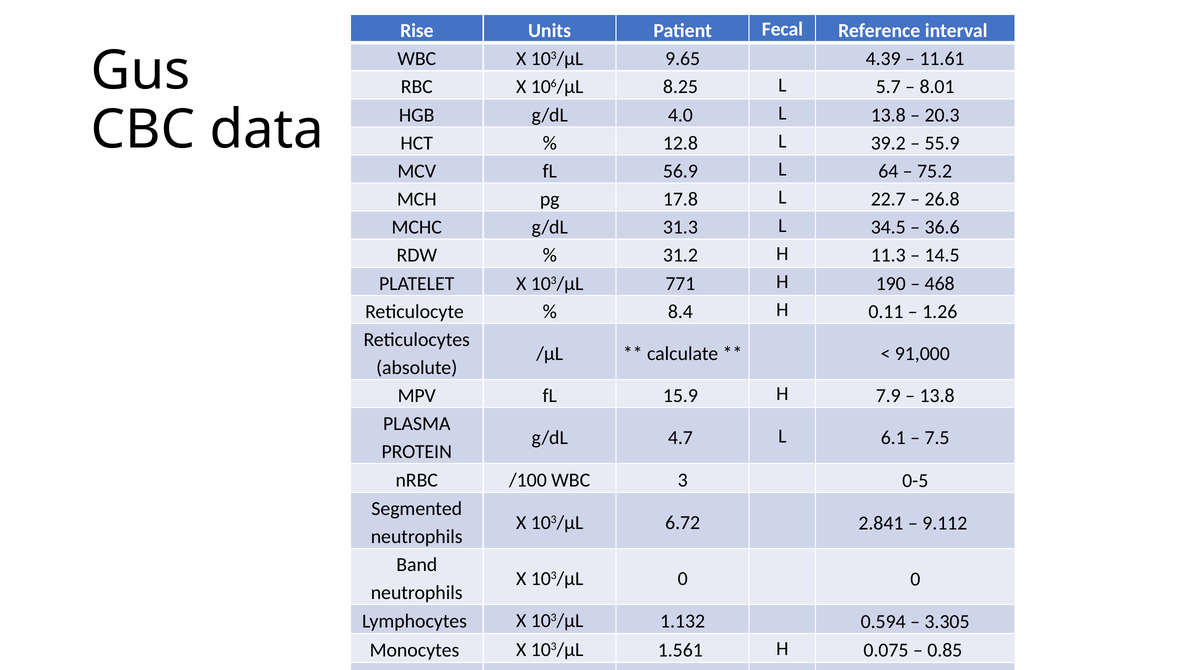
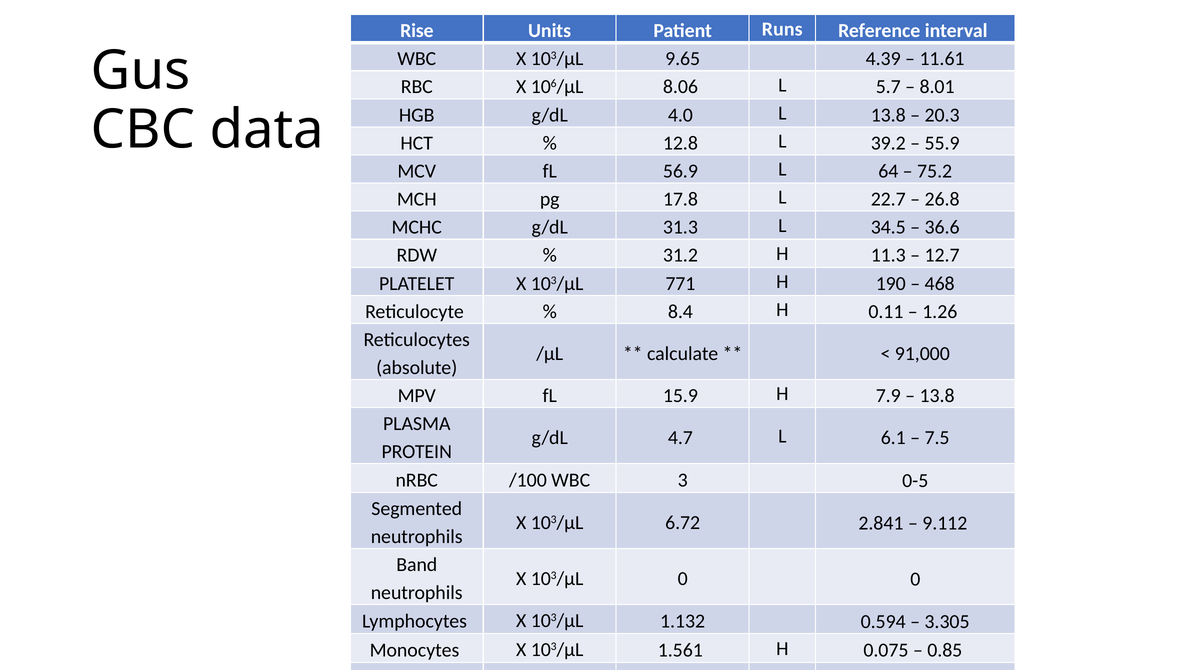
Fecal: Fecal -> Runs (782, 29)
8.25: 8.25 -> 8.06 (680, 87)
14.5: 14.5 -> 12.7 (942, 256)
